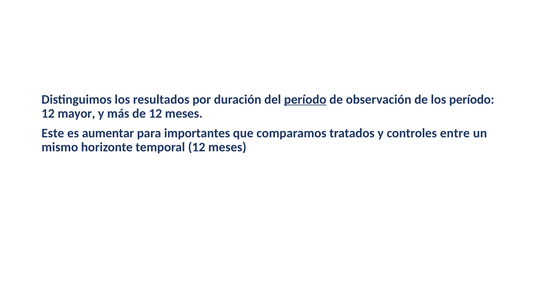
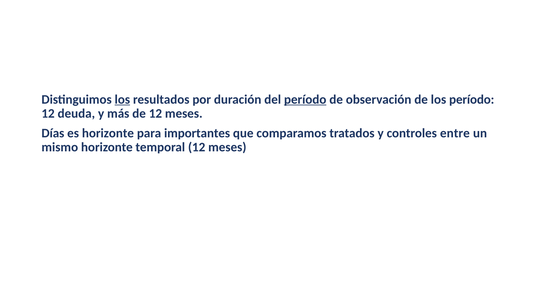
los underline: none -> present (122, 99)
mayor: mayor -> deuda (76, 113)
Este: Este -> Días (53, 133)
es aumentar: aumentar -> horizonte (108, 133)
